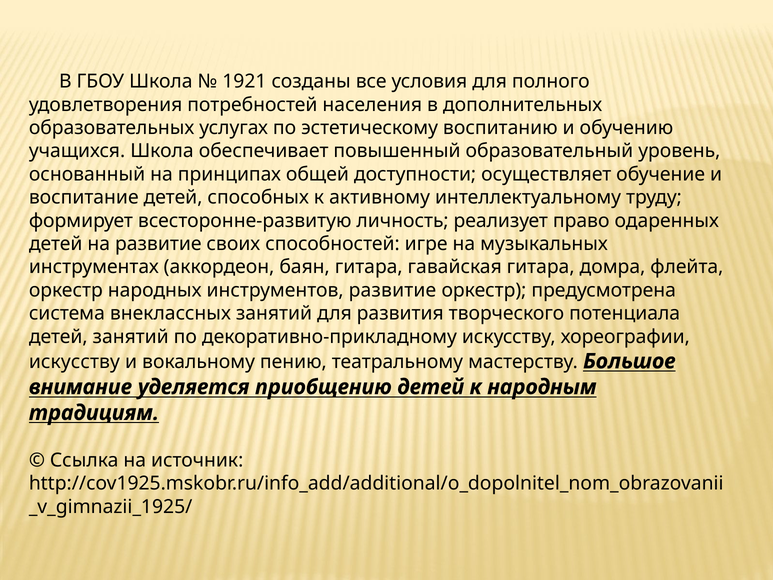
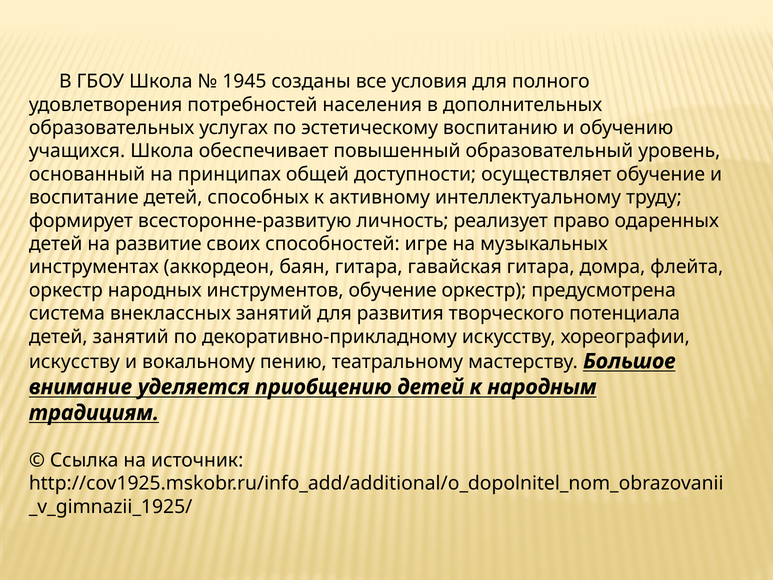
1921: 1921 -> 1945 (244, 81)
инструментов развитие: развитие -> обучение (393, 290)
